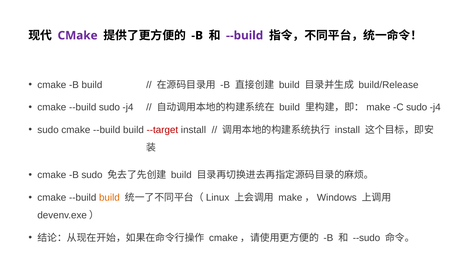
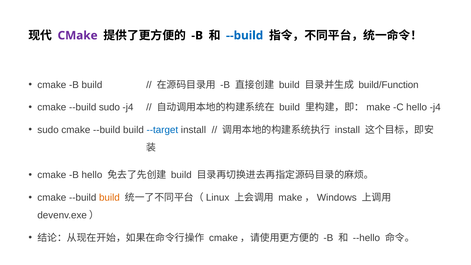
--build colour: purple -> blue (245, 36)
build/Release: build/Release -> build/Function (389, 85)
C sudo: sudo -> hello (417, 107)
--target colour: red -> blue (162, 130)
B sudo: sudo -> hello (92, 175)
--sudo: --sudo -> --hello (366, 238)
